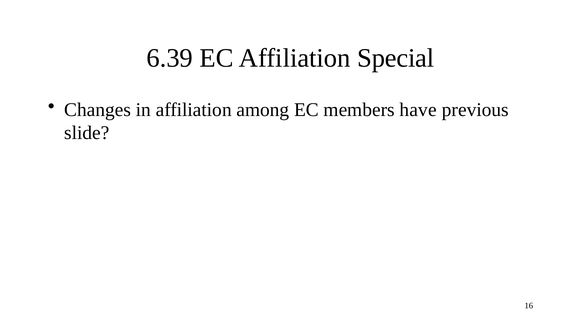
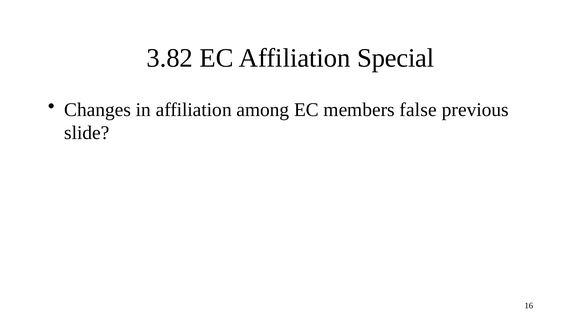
6.39: 6.39 -> 3.82 (170, 58)
have: have -> false (418, 110)
